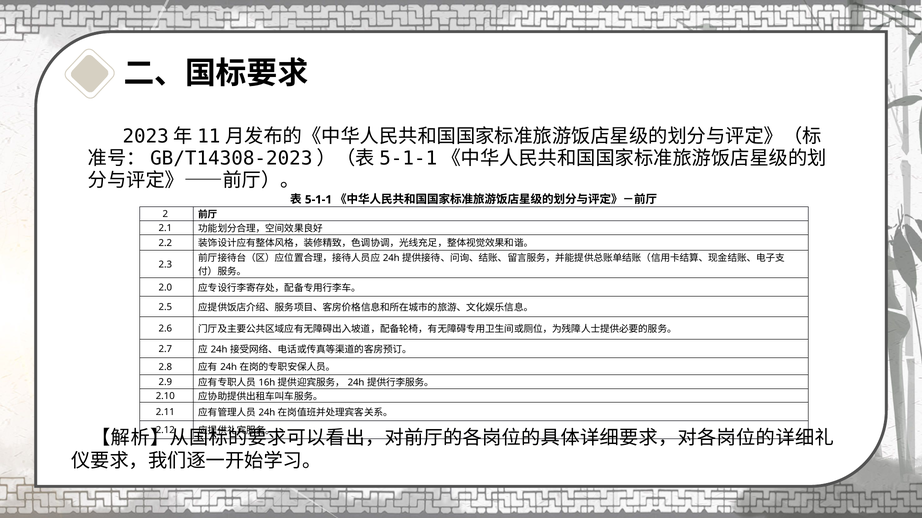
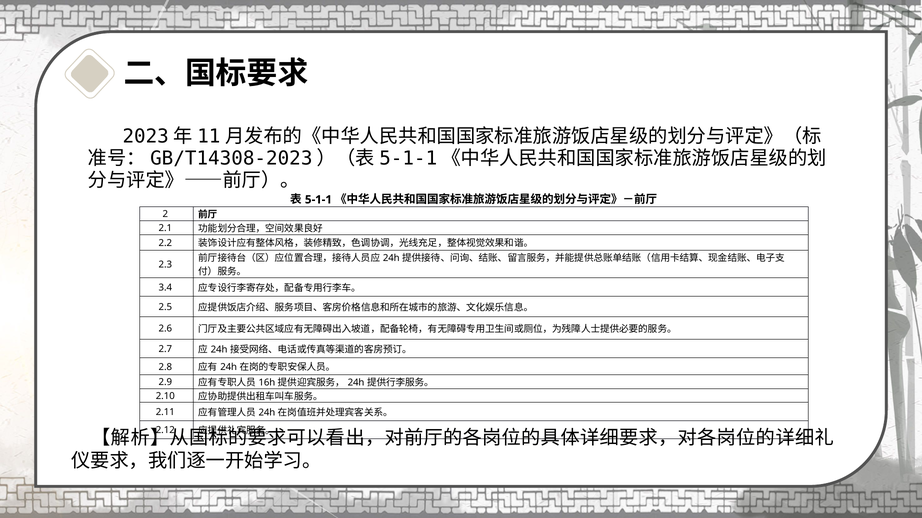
2.0: 2.0 -> 3.4 (165, 288)
